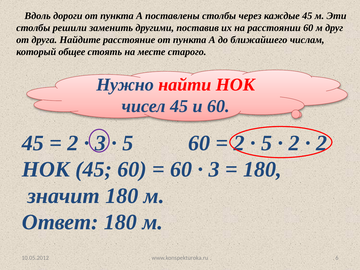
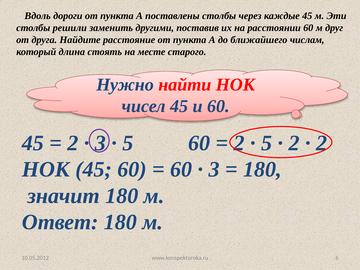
общее: общее -> длина (72, 52)
